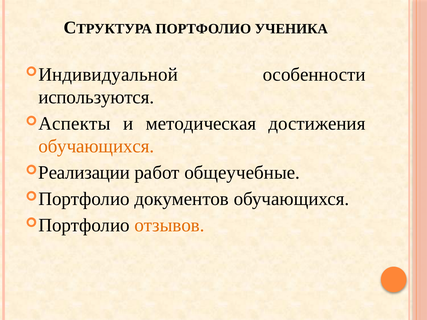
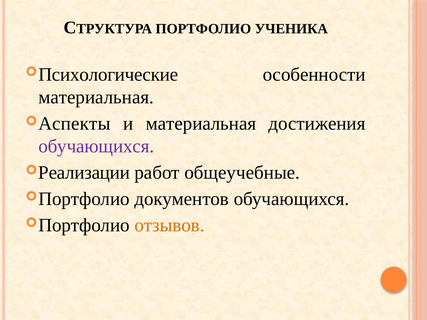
Индивидуальной: Индивидуальной -> Психологические (108, 75)
используются: используются -> материальная (96, 97)
и методическая: методическая -> материальная (201, 124)
обучающихся colour: orange -> purple (96, 146)
